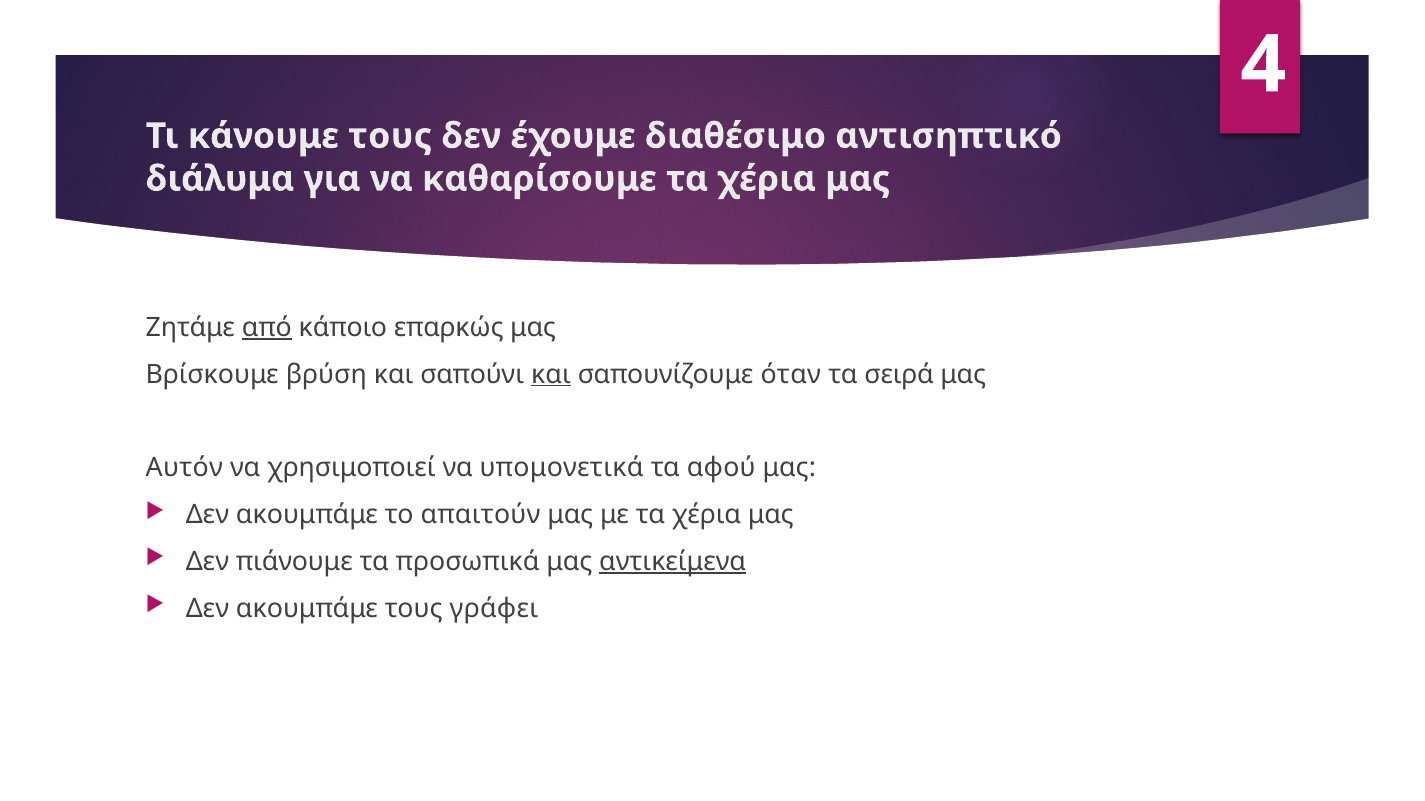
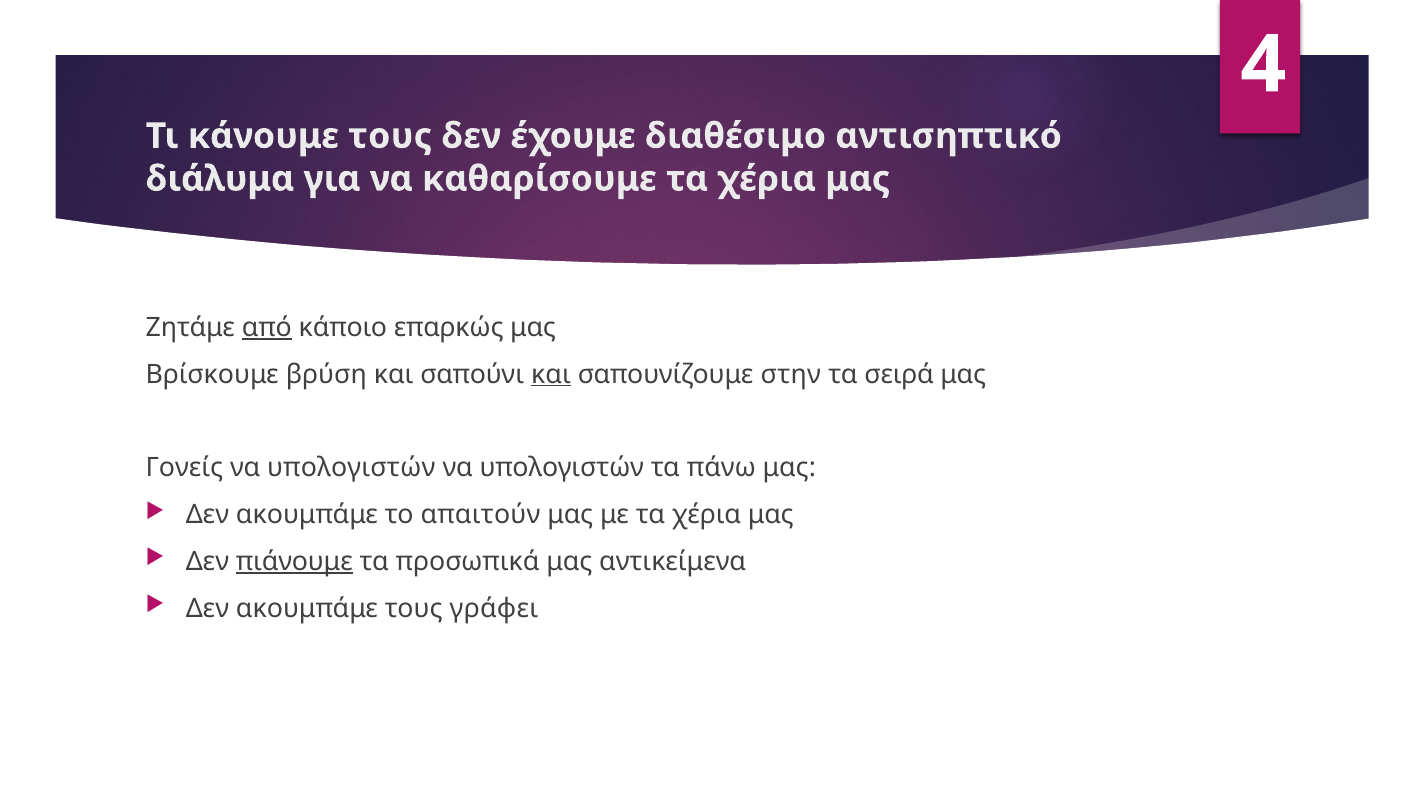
όταν: όταν -> στην (791, 374)
Αυτόν: Αυτόν -> Γονείς (184, 468)
χρησιμοποιεί: χρησιμοποιεί -> υπολογιστών (351, 468)
υπομονετικά: υπομονετικά -> υπολογιστών (562, 468)
αφού: αφού -> πάνω (721, 468)
πιάνουμε underline: none -> present (294, 562)
αντικείμενα underline: present -> none (673, 562)
